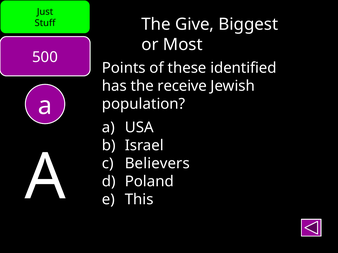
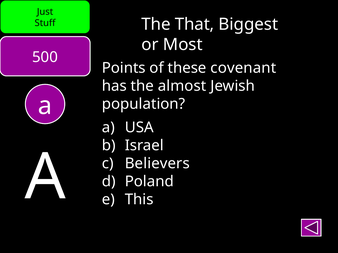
Give: Give -> That (195, 24)
identified: identified -> covenant (243, 68)
receive: receive -> almost (182, 86)
